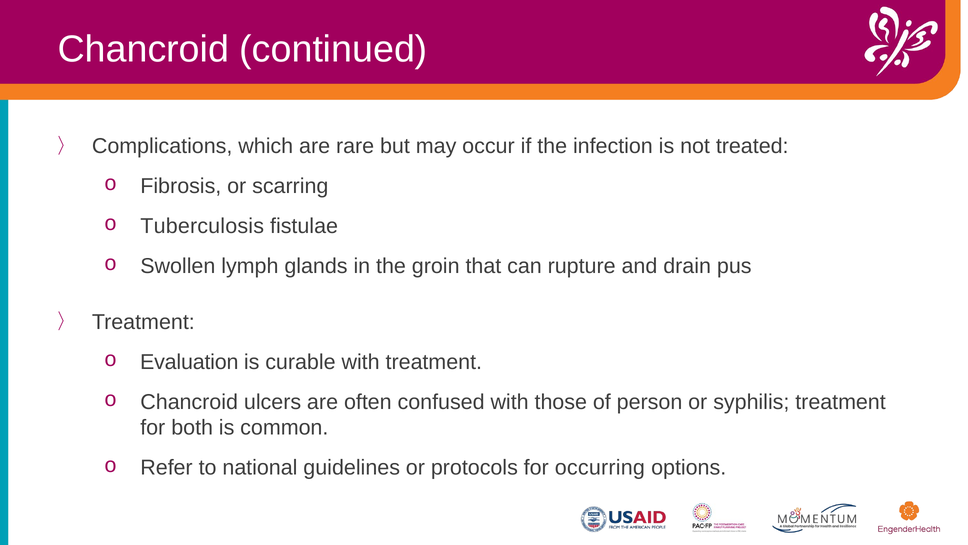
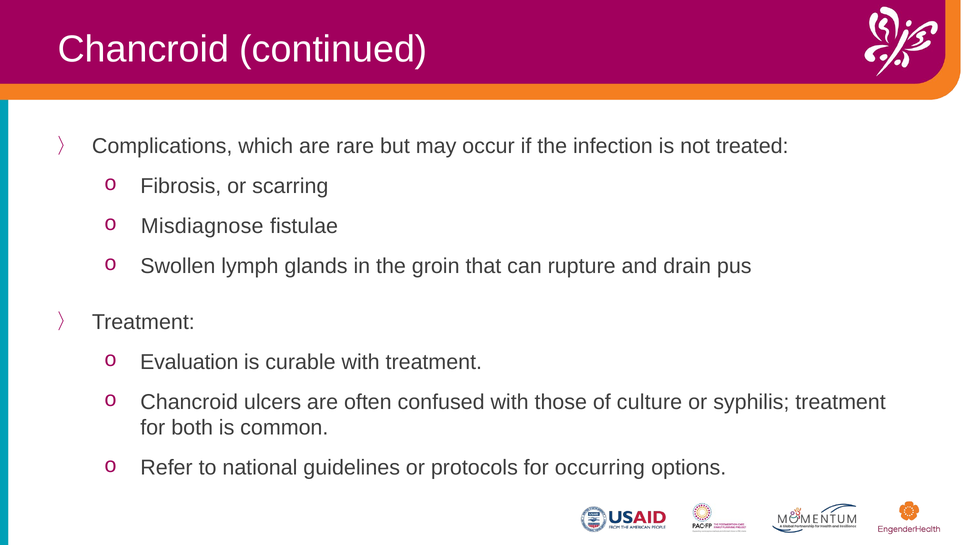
Tuberculosis: Tuberculosis -> Misdiagnose (202, 226)
person: person -> culture (649, 402)
